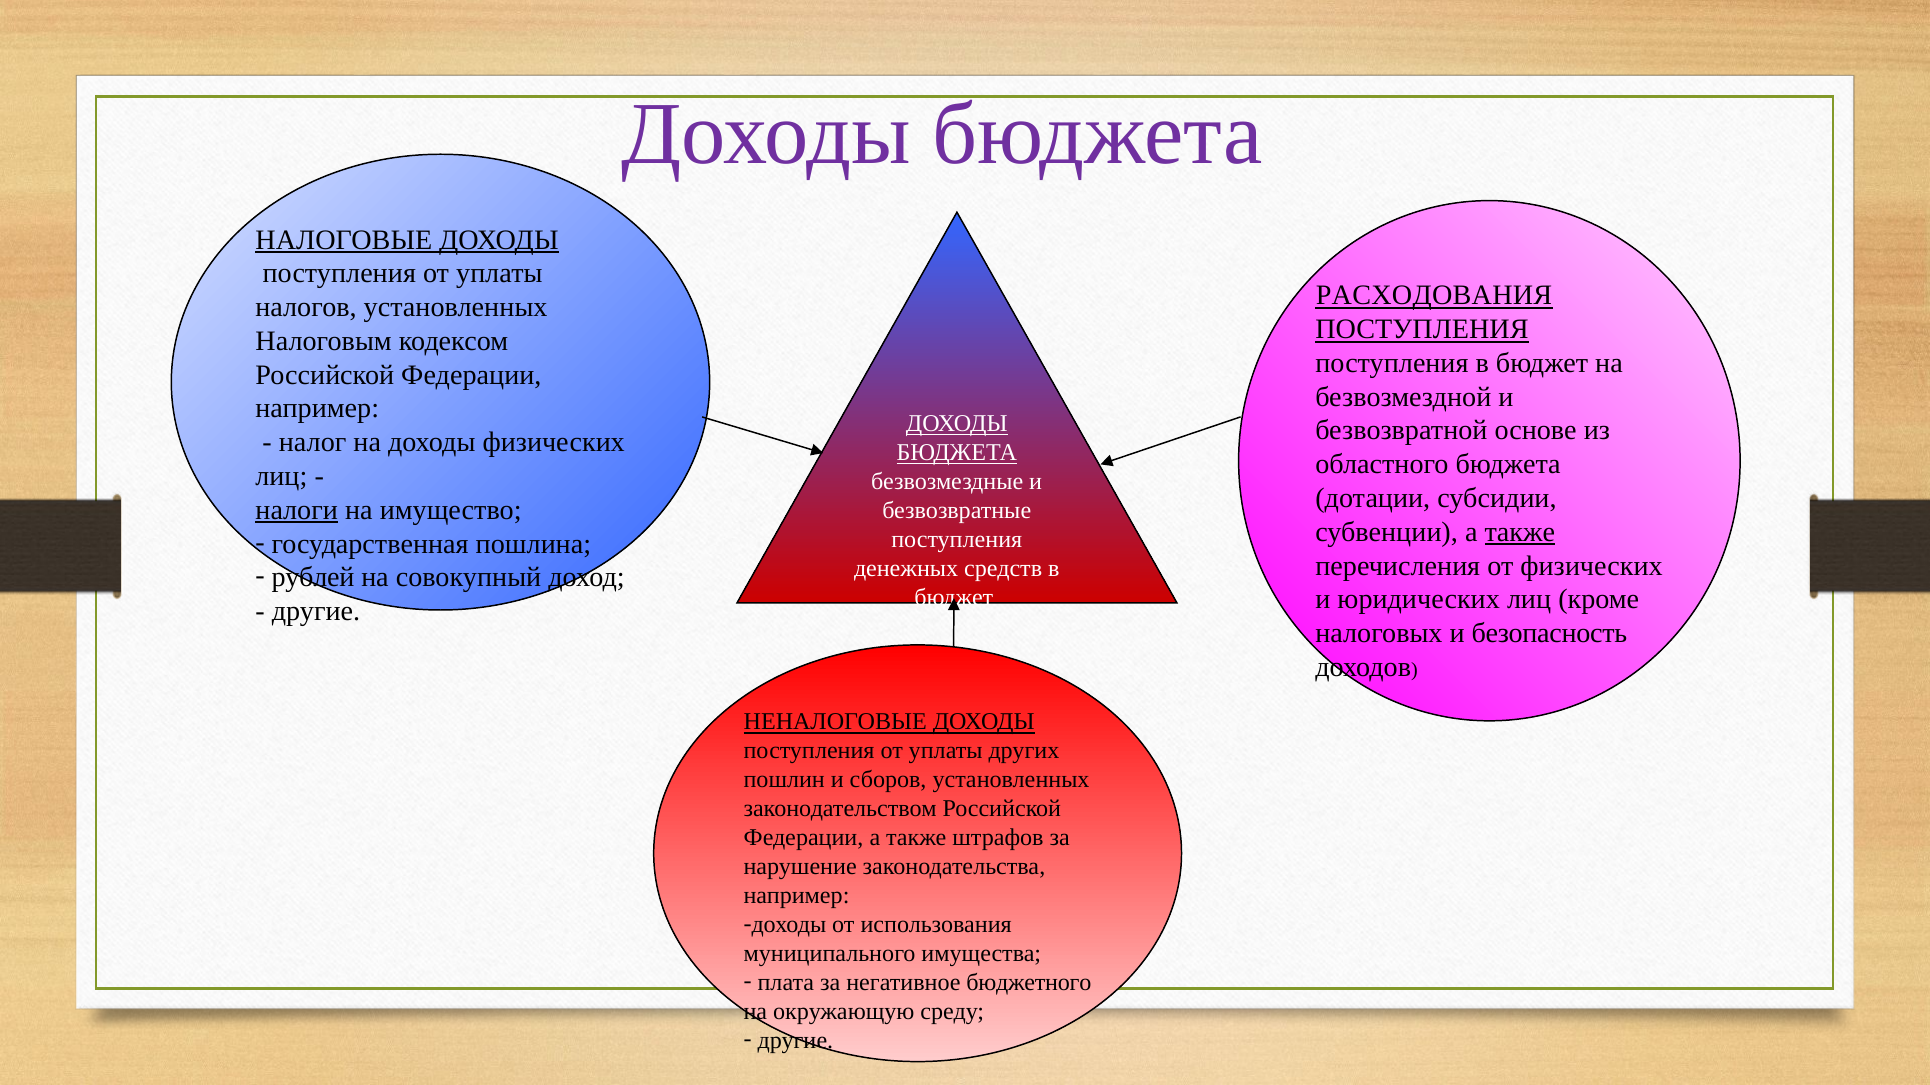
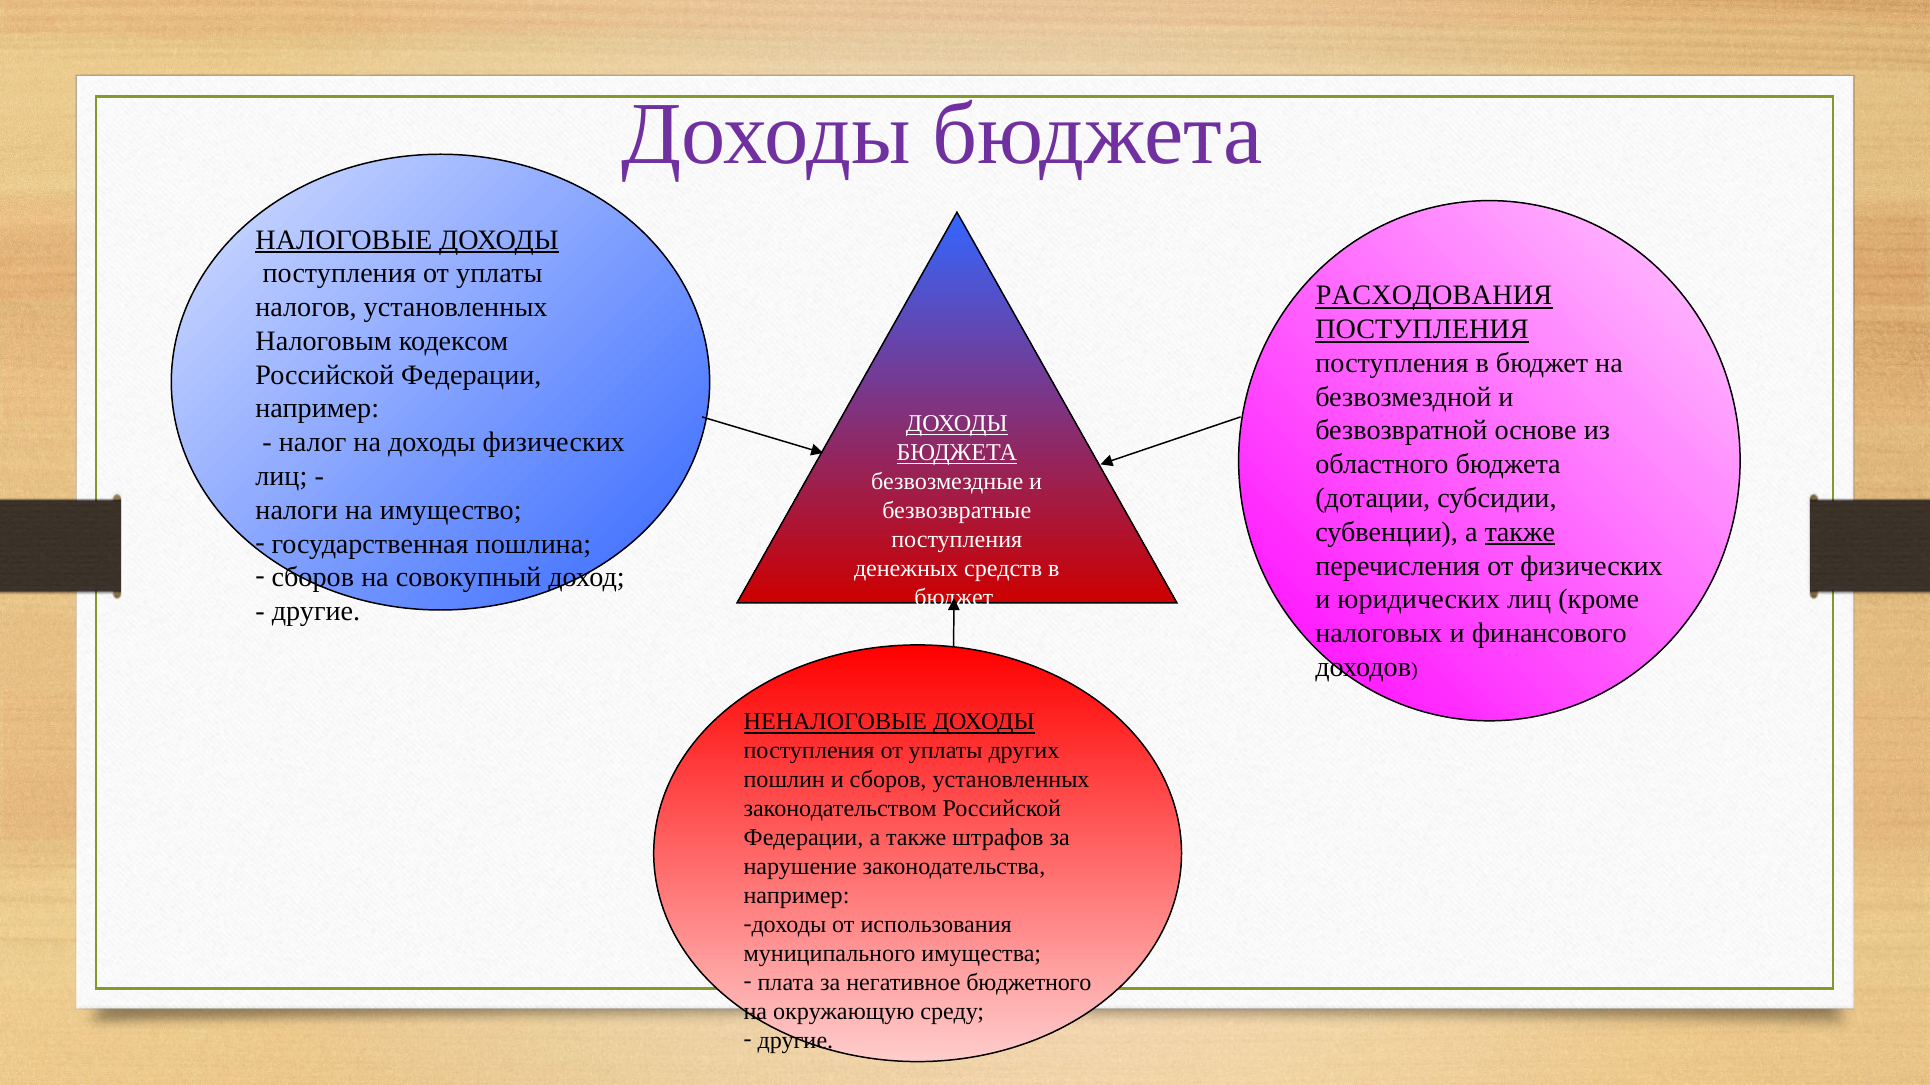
налоги underline: present -> none (297, 510)
рублей: рублей -> сборов (313, 578)
безопасность: безопасность -> финансового (1549, 634)
